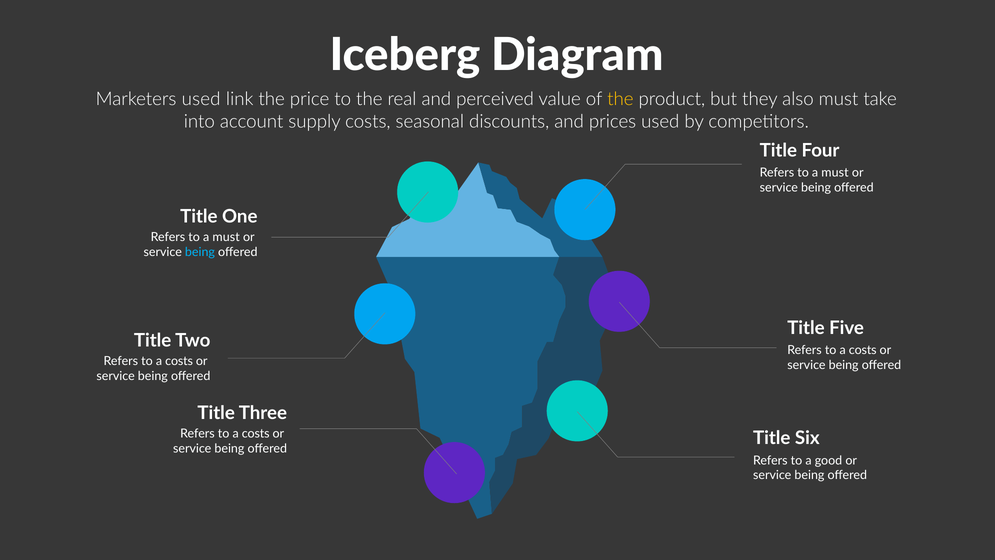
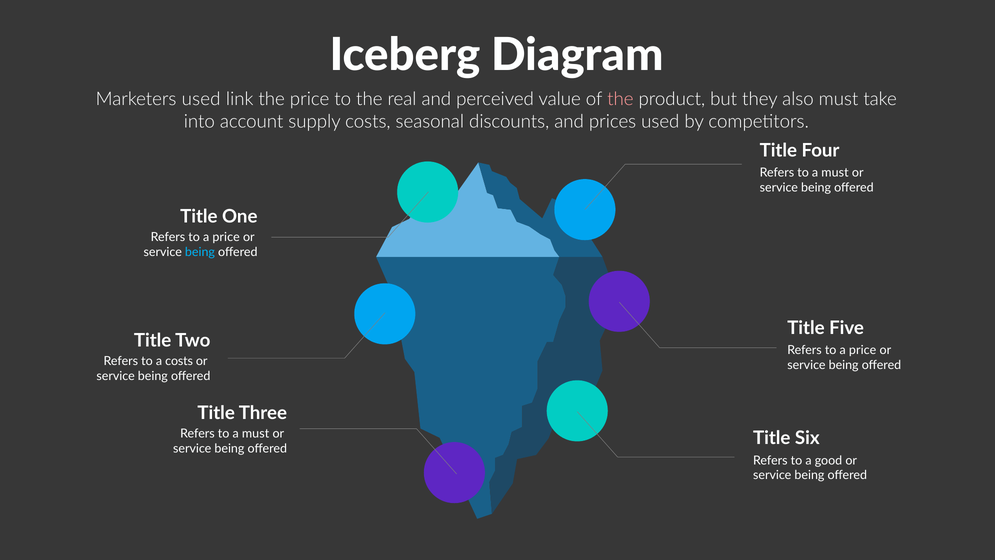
the colour: yellow -> pink (620, 99)
must: must -> price (226, 237)
costs: costs -> price (863, 350)
costs: costs -> must (256, 433)
